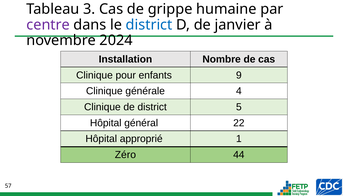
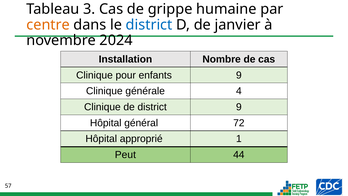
centre colour: purple -> orange (48, 25)
district 5: 5 -> 9 (239, 107)
22: 22 -> 72 (239, 123)
Zéro: Zéro -> Peut (125, 155)
